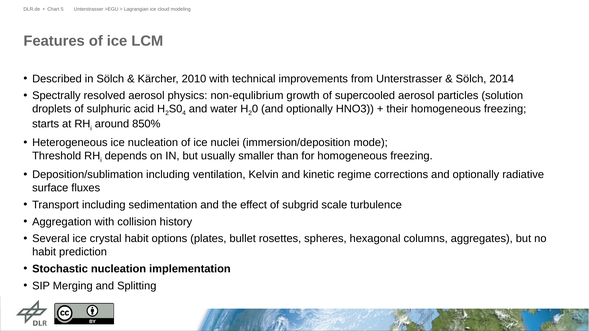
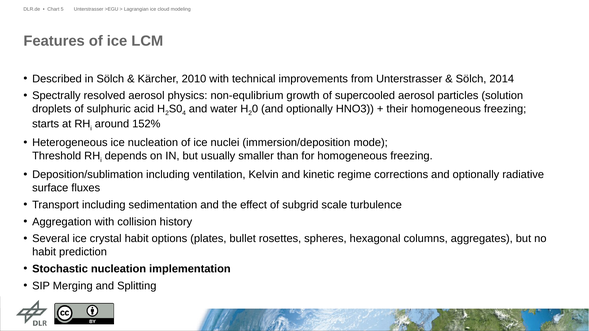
850%: 850% -> 152% (146, 124)
